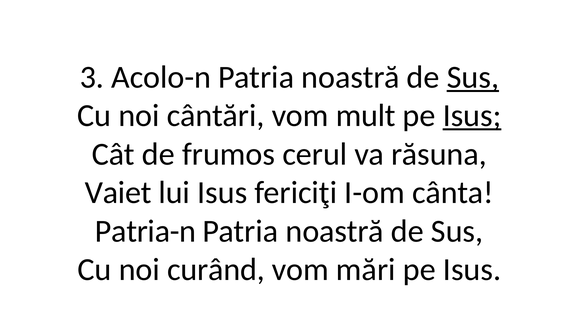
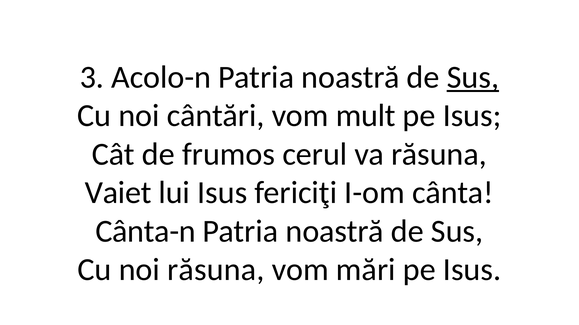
Isus underline: present -> none (472, 116)
Patria-n: Patria-n -> Cânta-n (146, 232)
noi curând: curând -> răsuna (216, 270)
